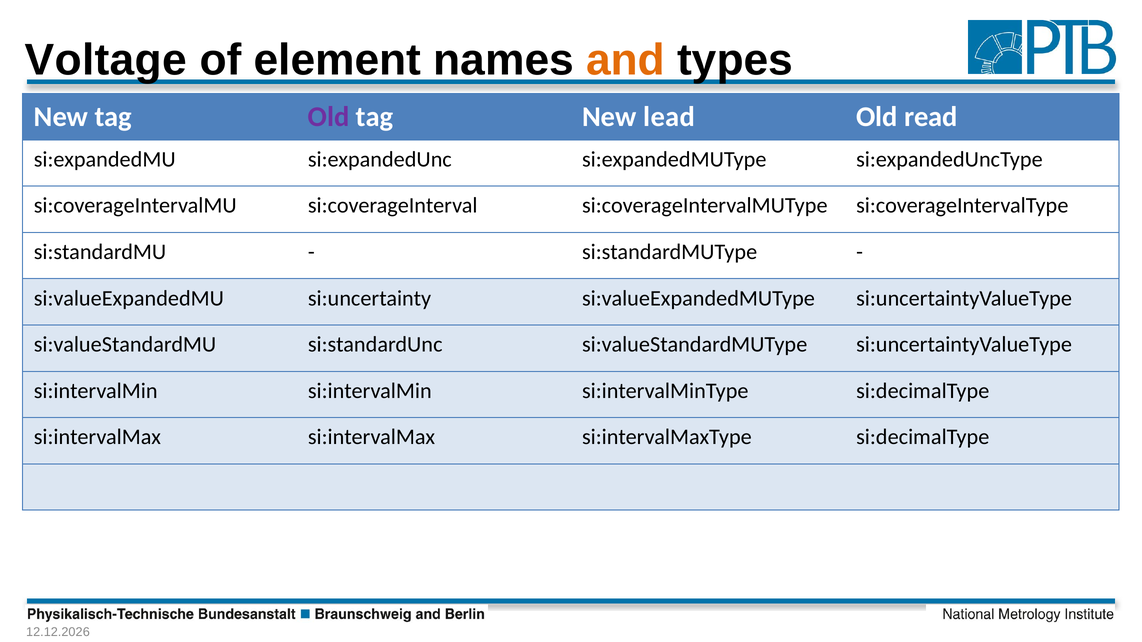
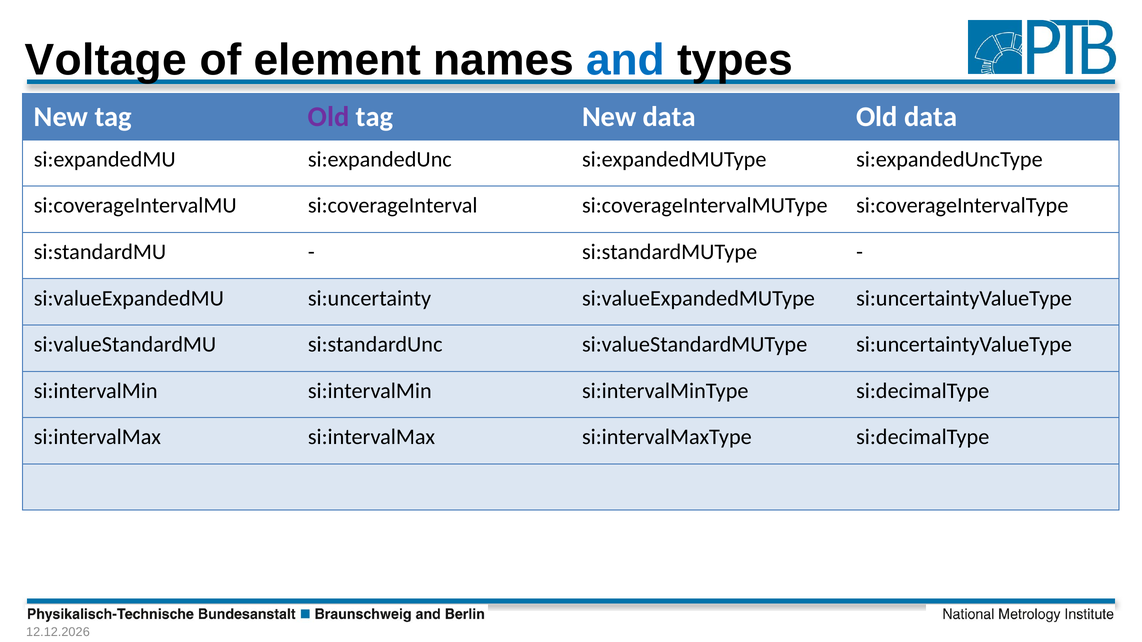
and colour: orange -> blue (626, 60)
New lead: lead -> data (669, 117)
Old read: read -> data (931, 117)
